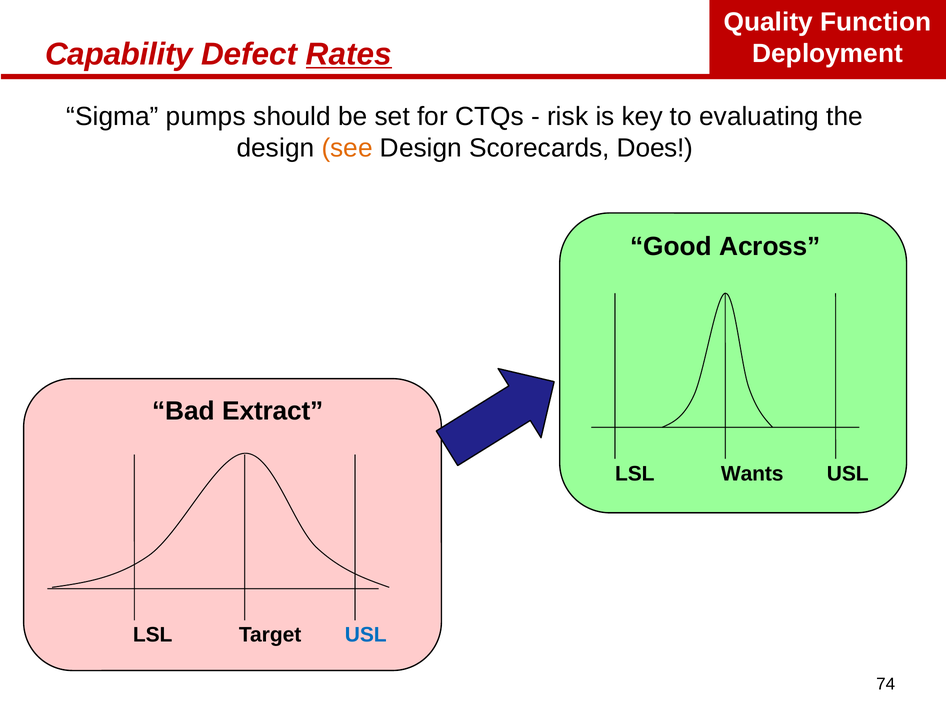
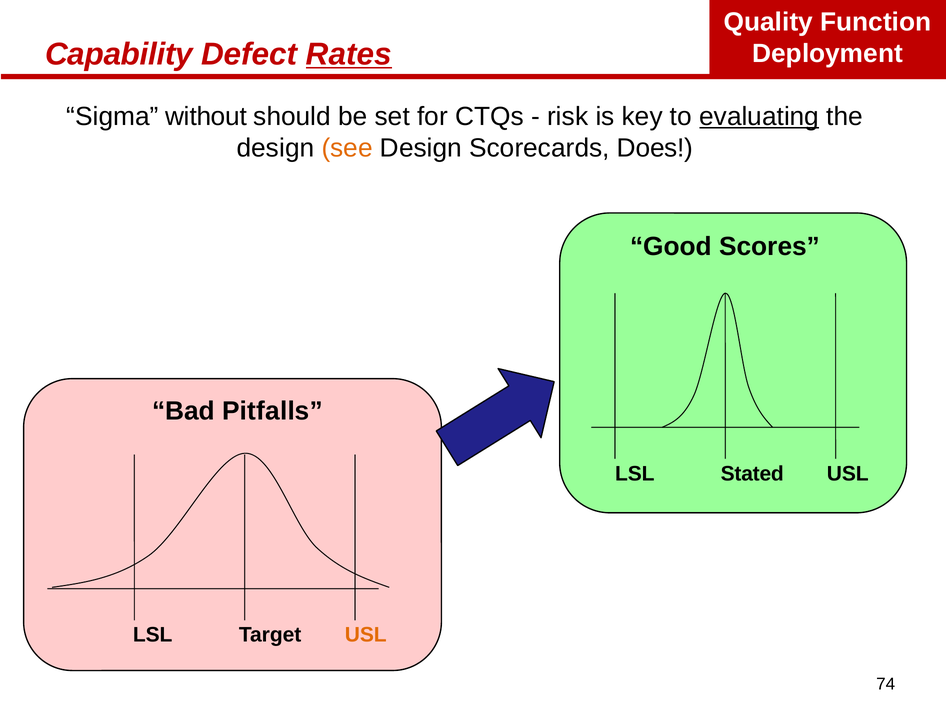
pumps: pumps -> without (206, 116)
evaluating underline: none -> present (759, 116)
Across: Across -> Scores (770, 246)
Extract: Extract -> Pitfalls (273, 411)
Wants: Wants -> Stated (752, 474)
USL colour: blue -> orange (366, 634)
